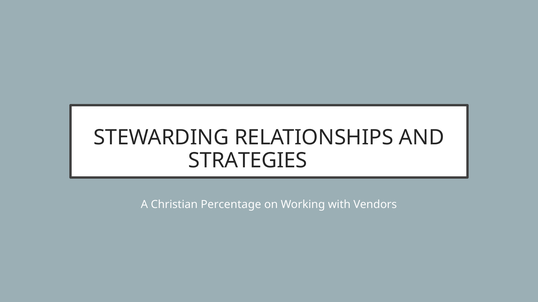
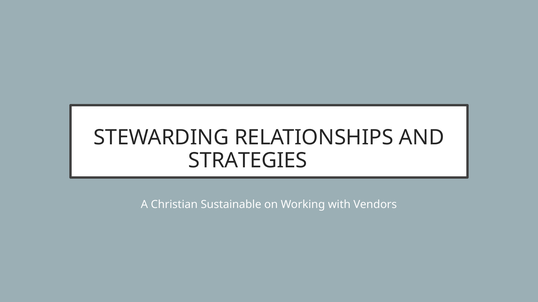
Percentage: Percentage -> Sustainable (231, 205)
